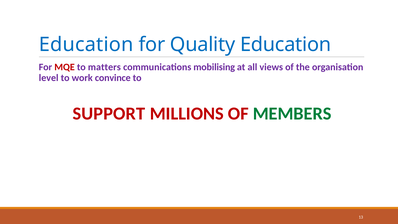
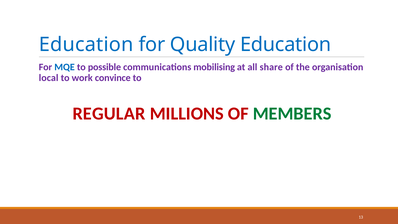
MQE colour: red -> blue (65, 67)
matters: matters -> possible (104, 67)
views: views -> share (271, 67)
level: level -> local (49, 78)
SUPPORT: SUPPORT -> REGULAR (109, 114)
